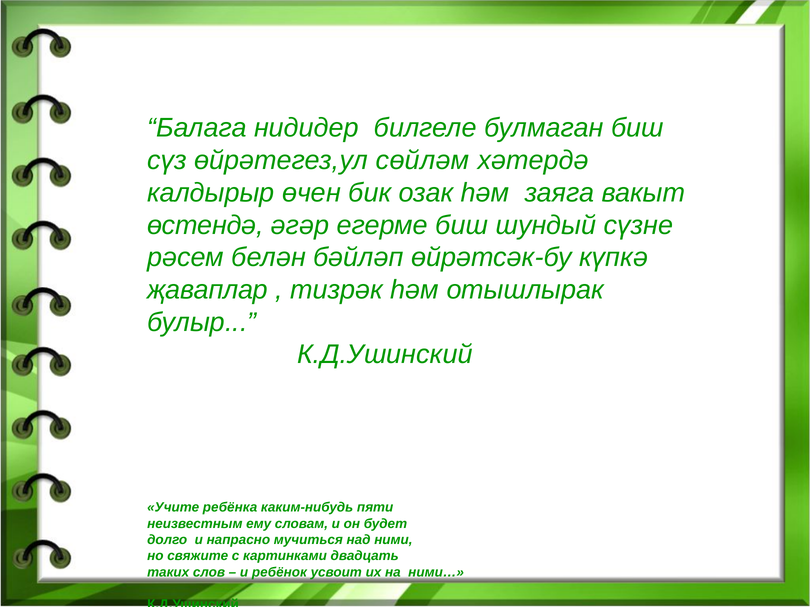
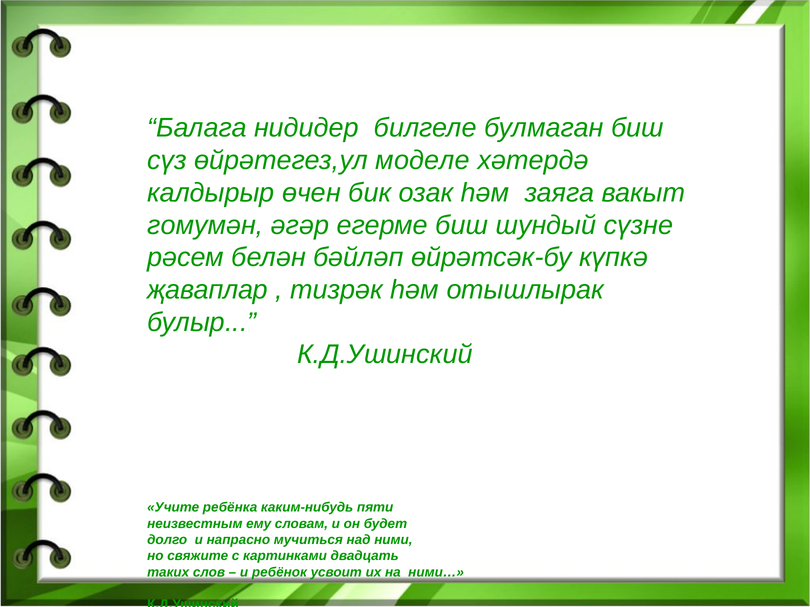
сөйләм: сөйләм -> моделе (423, 160)
өстендә: өстендә -> гомумән (205, 225)
